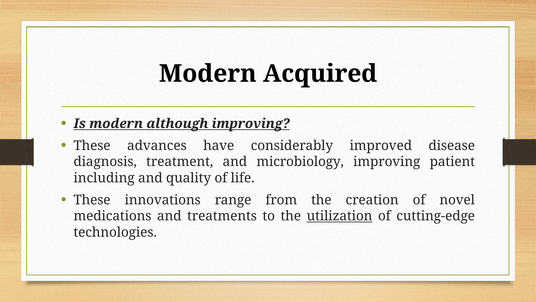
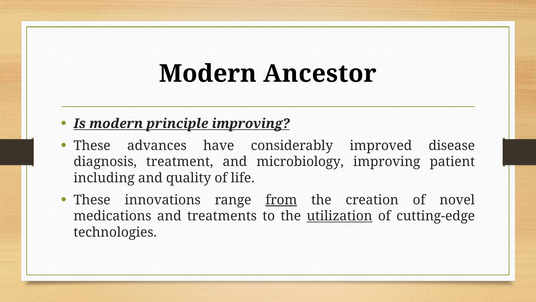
Acquired: Acquired -> Ancestor (320, 74)
although: although -> principle (177, 123)
from underline: none -> present (281, 200)
